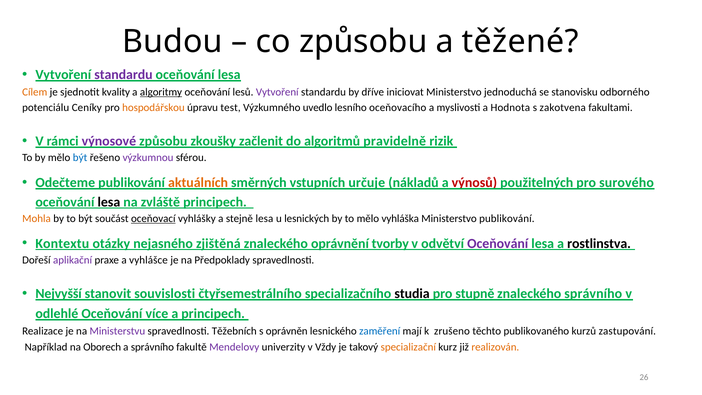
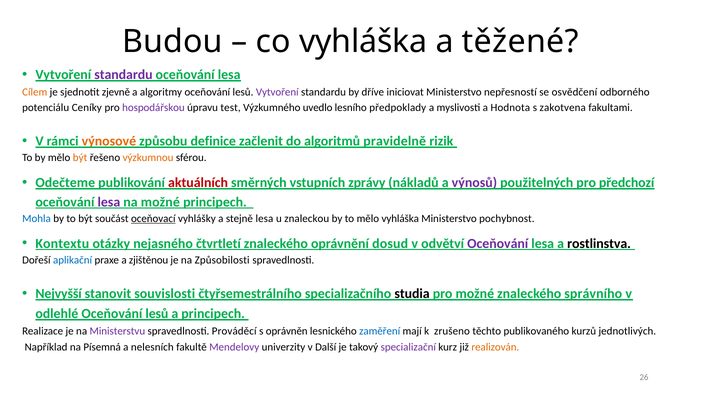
co způsobu: způsobu -> vyhláška (363, 42)
kvality: kvality -> zjevně (116, 92)
algoritmy underline: present -> none (161, 92)
jednoduchá: jednoduchá -> nepřesností (510, 92)
stanovisku: stanovisku -> osvědčení (574, 92)
hospodářskou colour: orange -> purple (153, 108)
oceňovacího: oceňovacího -> předpoklady (398, 108)
výnosové colour: purple -> orange (109, 141)
zkoušky: zkoušky -> definice (213, 141)
být colour: blue -> orange (80, 158)
výzkumnou colour: purple -> orange (148, 158)
aktuálních colour: orange -> red (198, 183)
určuje: určuje -> zprávy (367, 183)
výnosů colour: red -> purple (474, 183)
surového: surového -> předchozí (627, 183)
lesa colour: black -> purple (109, 202)
na zvláště: zvláště -> možné (160, 202)
Mohla colour: orange -> blue (37, 219)
lesnických: lesnických -> znaleckou (307, 219)
Ministerstvo publikování: publikování -> pochybnost (507, 219)
zjištěná: zjištěná -> čtvrtletí (218, 243)
tvorby: tvorby -> dosud (390, 243)
aplikační colour: purple -> blue (73, 260)
vyhlášce: vyhlášce -> zjištěnou (149, 260)
Předpoklady: Předpoklady -> Způsobilosti (222, 260)
pro stupně: stupně -> možné (475, 294)
více: více -> lesů (157, 314)
Těžebních: Těžebních -> Prováděcí (234, 331)
zastupování: zastupování -> jednotlivých (627, 331)
Oborech: Oborech -> Písemná (102, 347)
a správního: správního -> nelesních (152, 347)
Vždy: Vždy -> Další (326, 347)
specializační colour: orange -> purple (408, 347)
